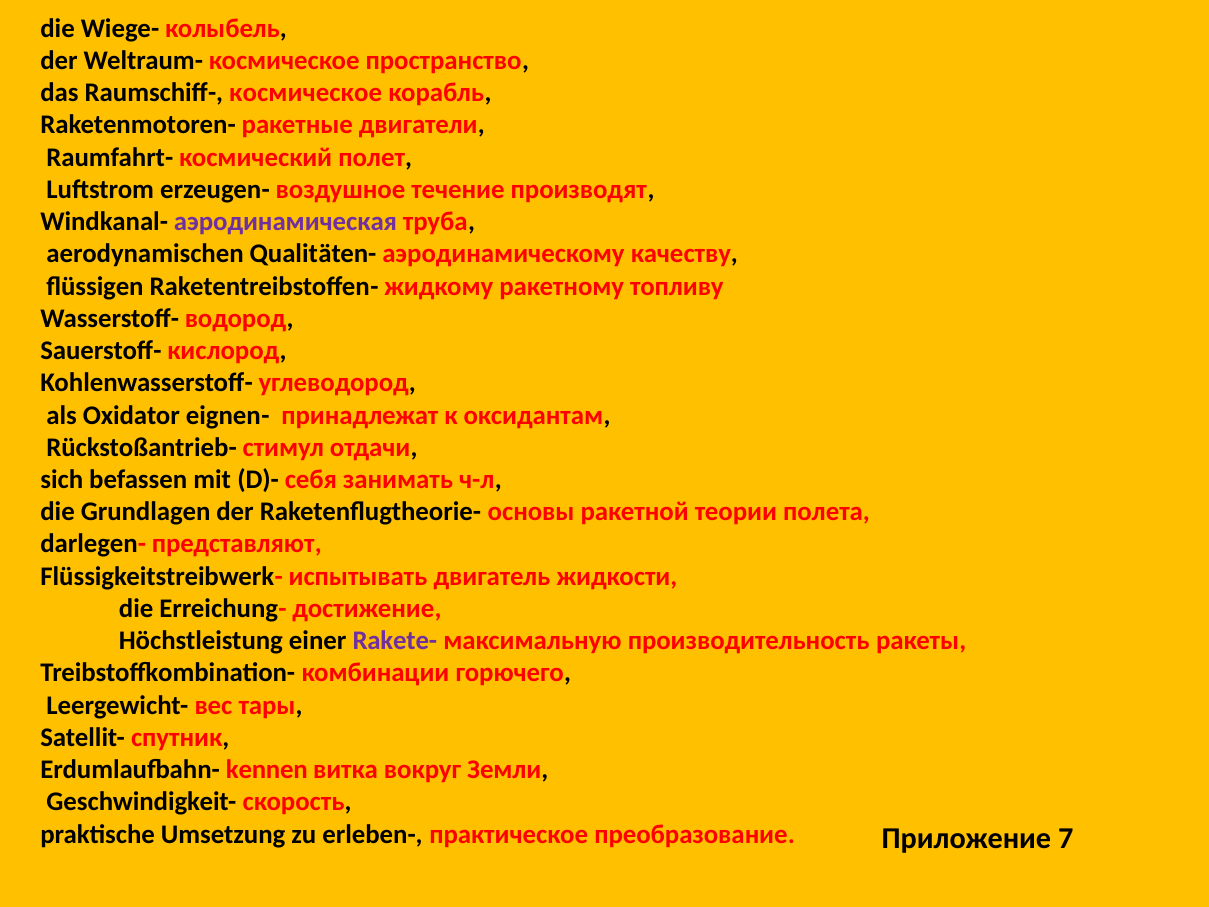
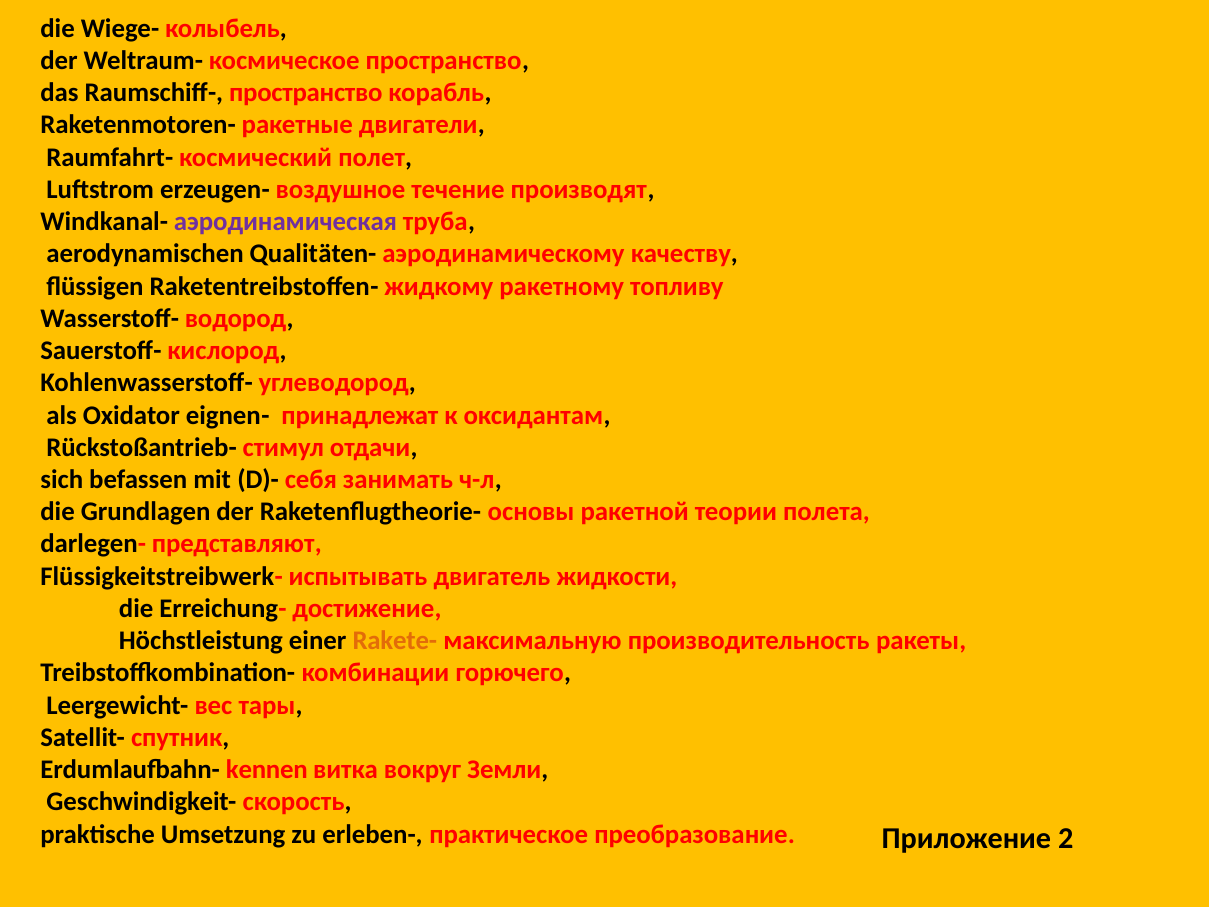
Raumschiff- космическое: космическое -> пространство (306, 93)
Rakete- colour: purple -> orange (395, 641)
7: 7 -> 2 (1066, 838)
